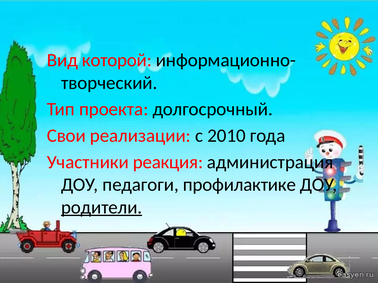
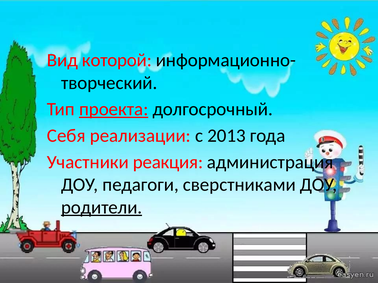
проекта underline: none -> present (114, 109)
Свои: Свои -> Себя (66, 136)
2010: 2010 -> 2013 (227, 136)
профилактике: профилактике -> сверстниками (239, 185)
